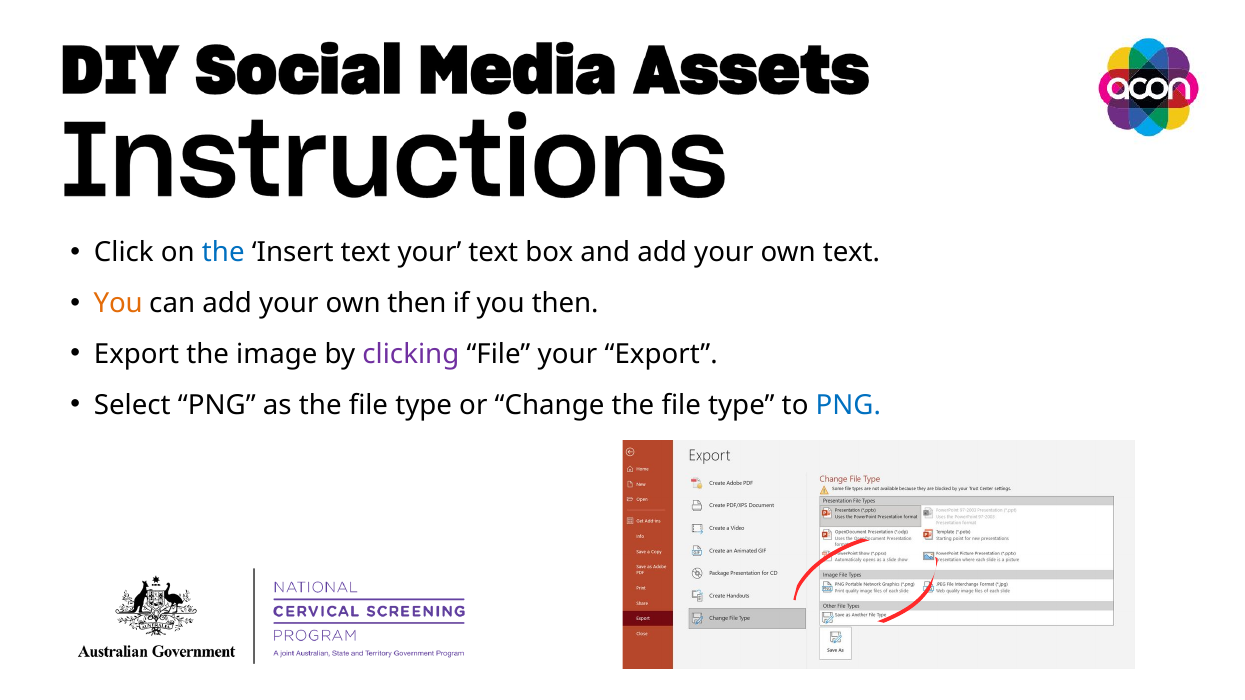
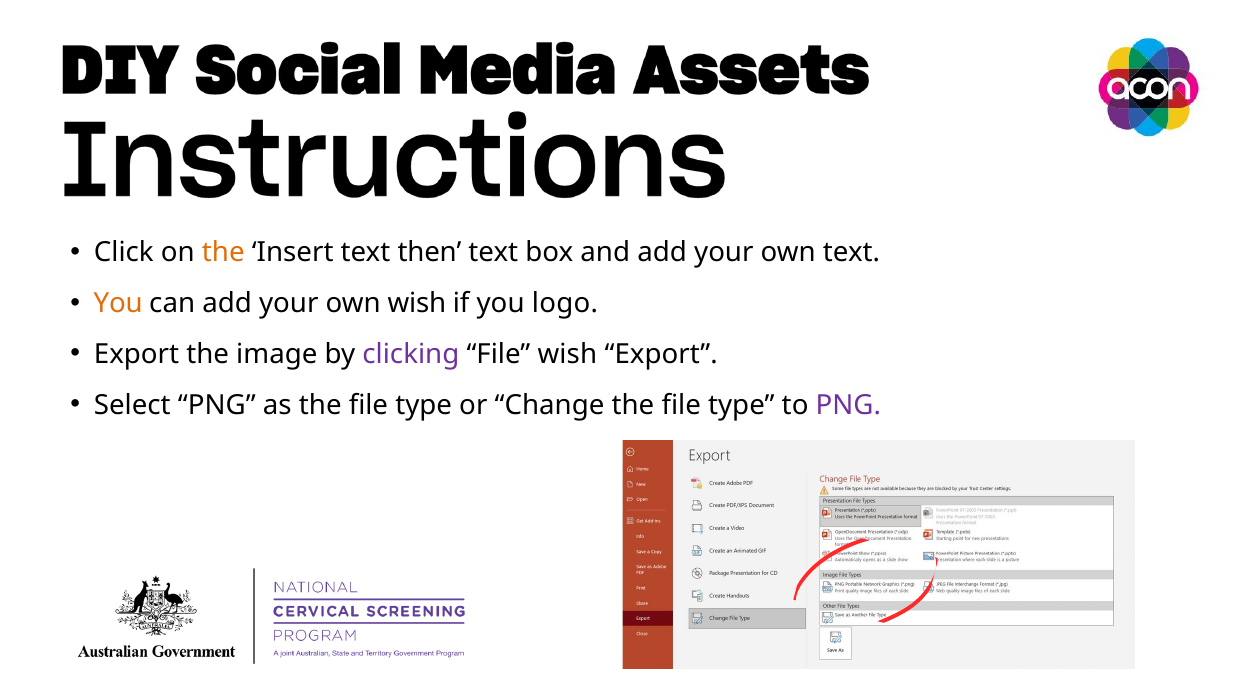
the colour: blue -> orange (223, 253)
text your: your -> then (430, 253)
own then: then -> wish (417, 304)
you then: then -> logo (565, 304)
File your: your -> wish (567, 354)
PNG colour: blue -> purple (848, 405)
